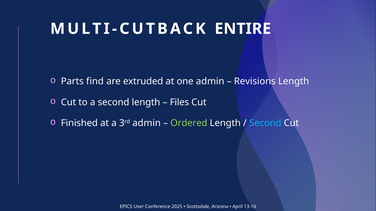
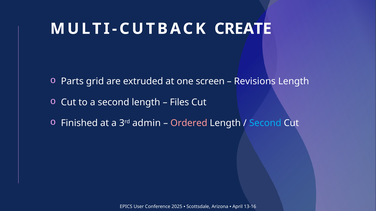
ENTIRE: ENTIRE -> CREATE (243, 29)
find: find -> grid (95, 82)
one admin: admin -> screen (210, 82)
Ordered colour: light green -> pink (189, 123)
